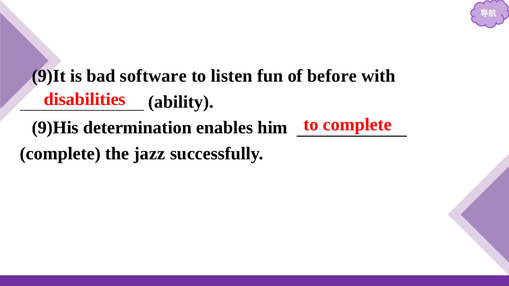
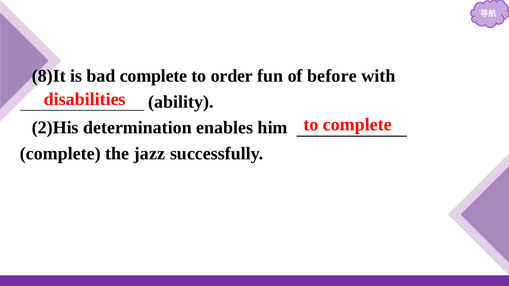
9)It: 9)It -> 8)It (49, 76)
bad software: software -> complete (154, 76)
listen: listen -> order (232, 76)
9)His: 9)His -> 2)His (55, 128)
